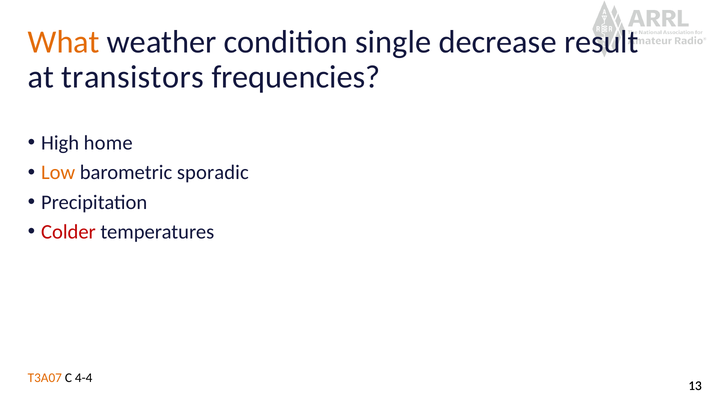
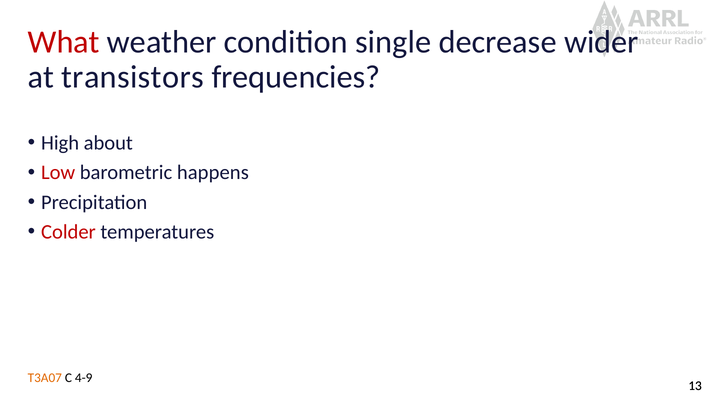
What colour: orange -> red (64, 42)
result: result -> wider (601, 42)
home: home -> about (108, 143)
Low colour: orange -> red (58, 172)
sporadic: sporadic -> happens (213, 172)
4-4: 4-4 -> 4-9 (84, 378)
